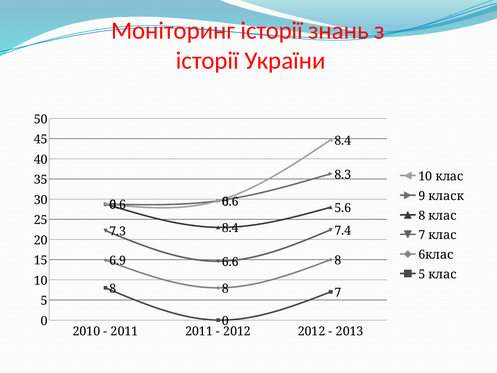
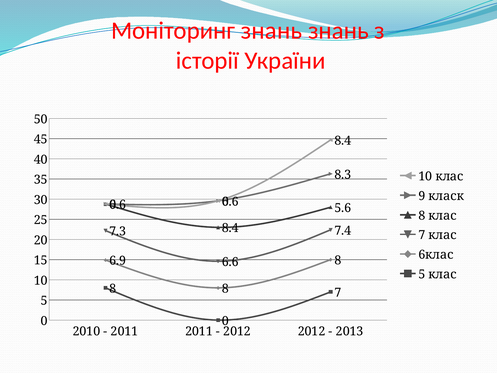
Моніторинг історії: історії -> знань (271, 31)
